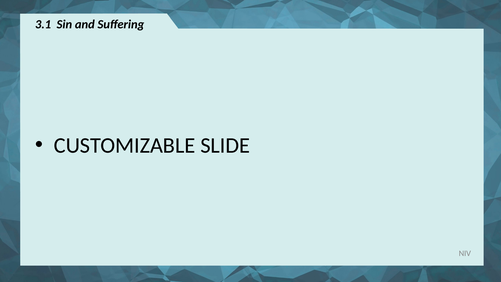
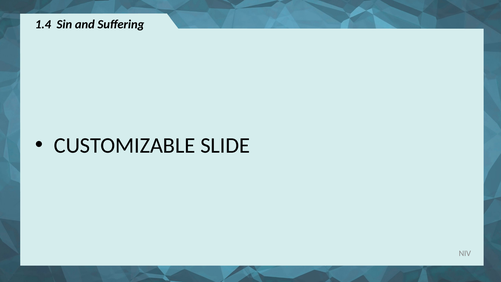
3.1: 3.1 -> 1.4 (43, 24)
